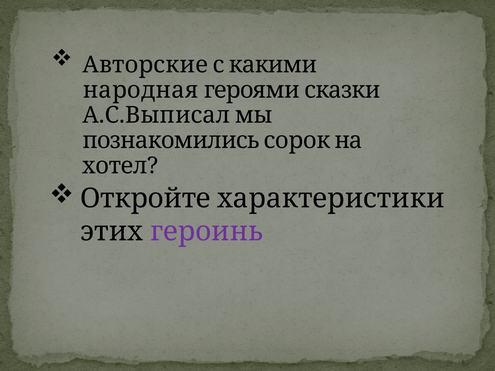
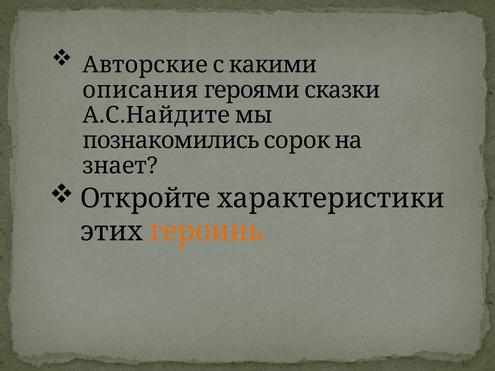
народная: народная -> описания (141, 90)
А.С.Выписал: А.С.Выписал -> А.С.Найдите (156, 115)
хотел: хотел -> знает (120, 166)
героинь colour: purple -> orange (207, 232)
